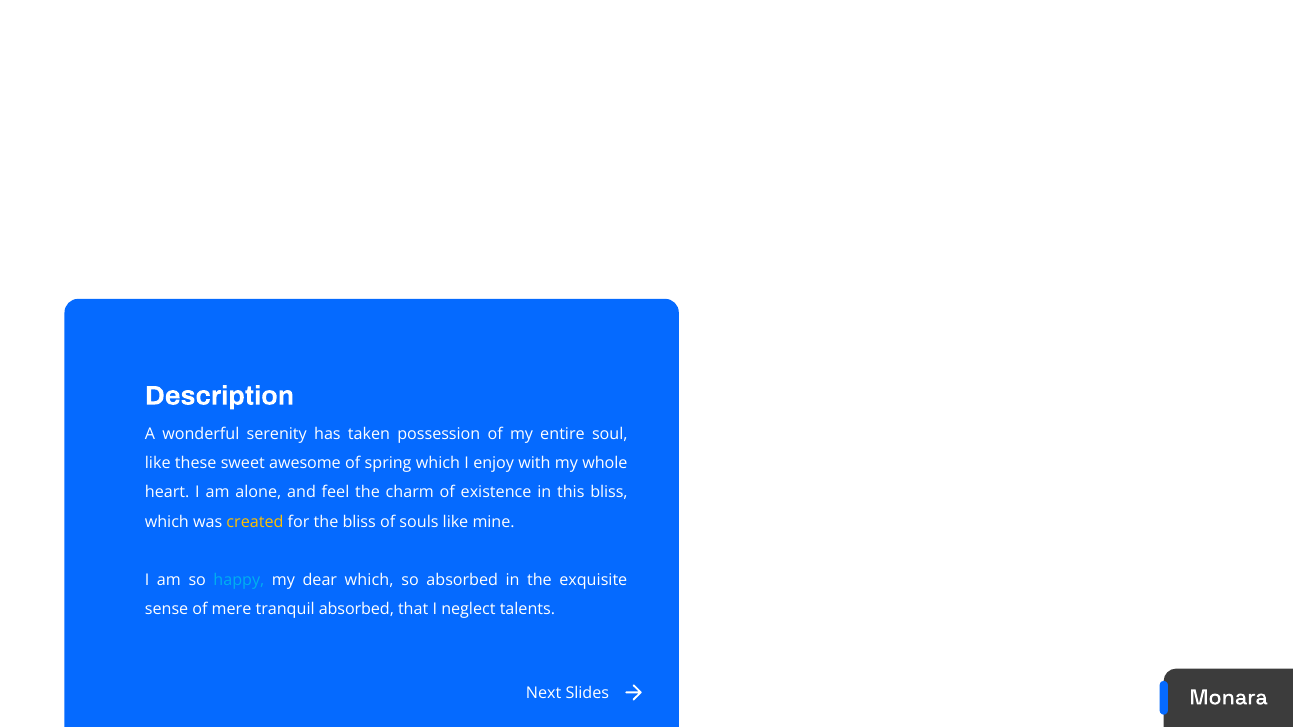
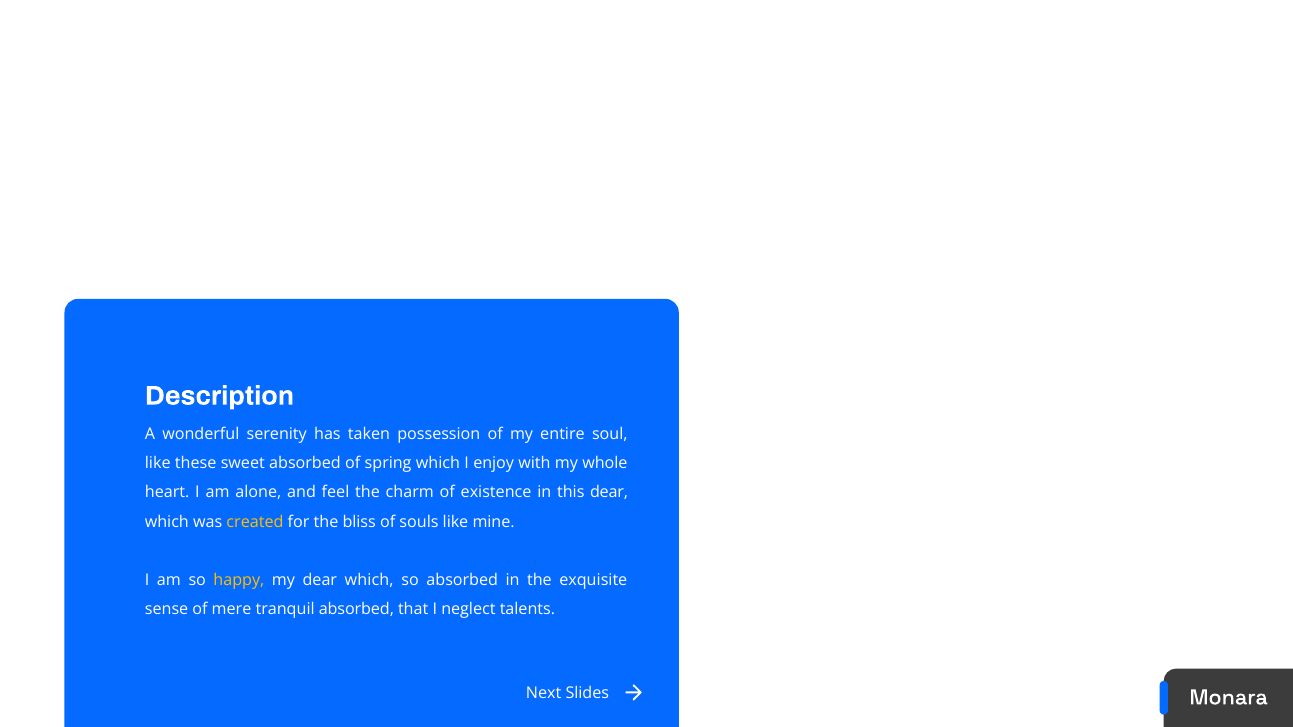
sweet awesome: awesome -> absorbed (305, 464)
this bliss: bliss -> dear (609, 493)
happy colour: light blue -> yellow (239, 580)
